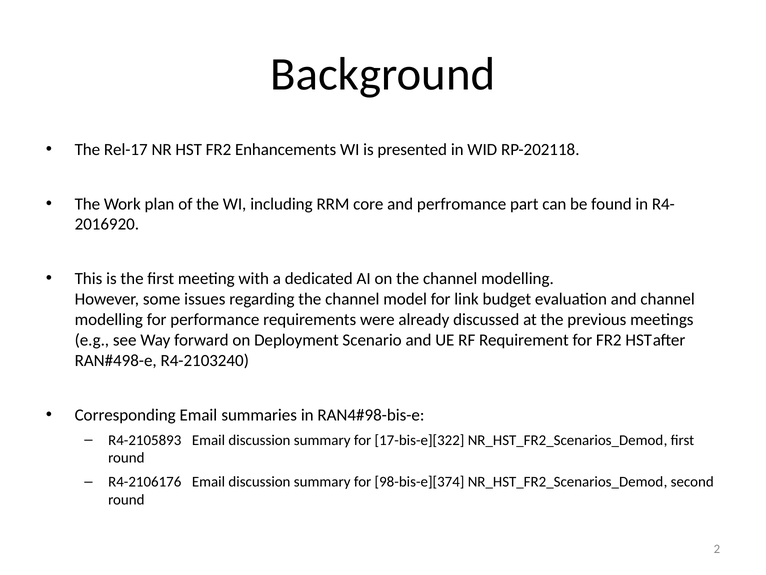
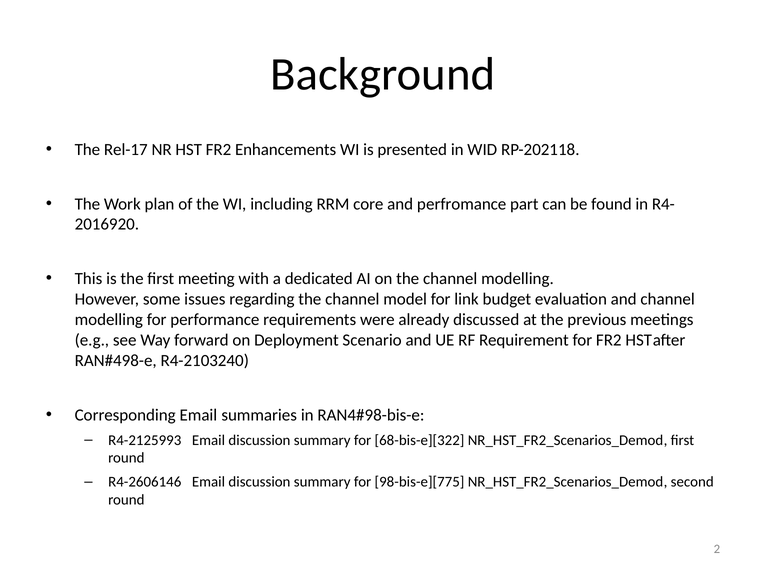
R4-2105893: R4-2105893 -> R4-2125993 (145, 440)
17-bis-e][322: 17-bis-e][322 -> 68-bis-e][322 (420, 440)
R4-2106176: R4-2106176 -> R4-2606146 (145, 481)
98-bis-e][374: 98-bis-e][374 -> 98-bis-e][775 (420, 481)
